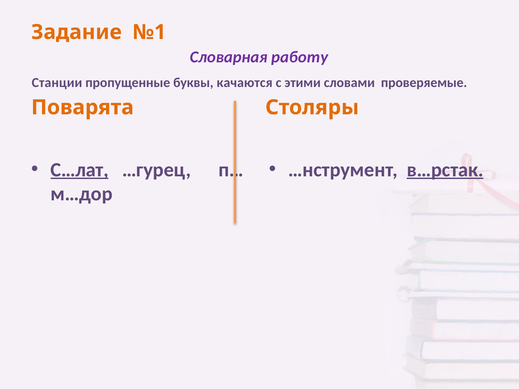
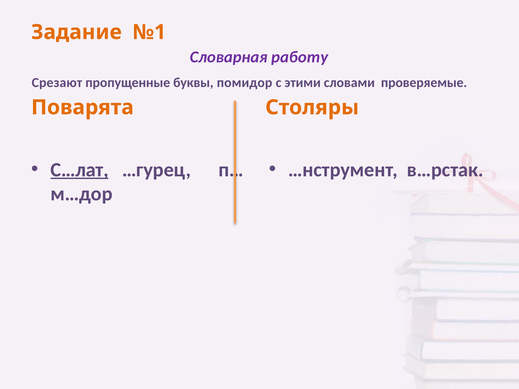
Станции: Станции -> Срезают (57, 83)
качаются: качаются -> помидор (245, 83)
в…рстак underline: present -> none (445, 170)
